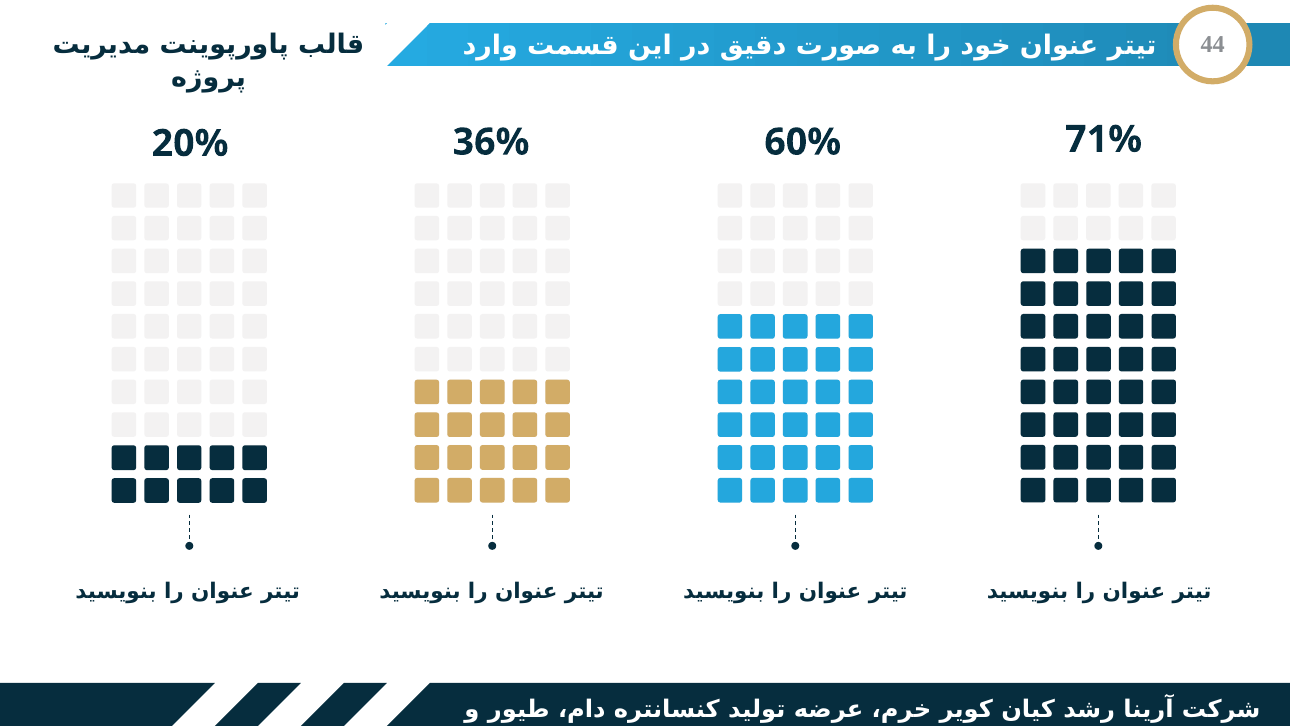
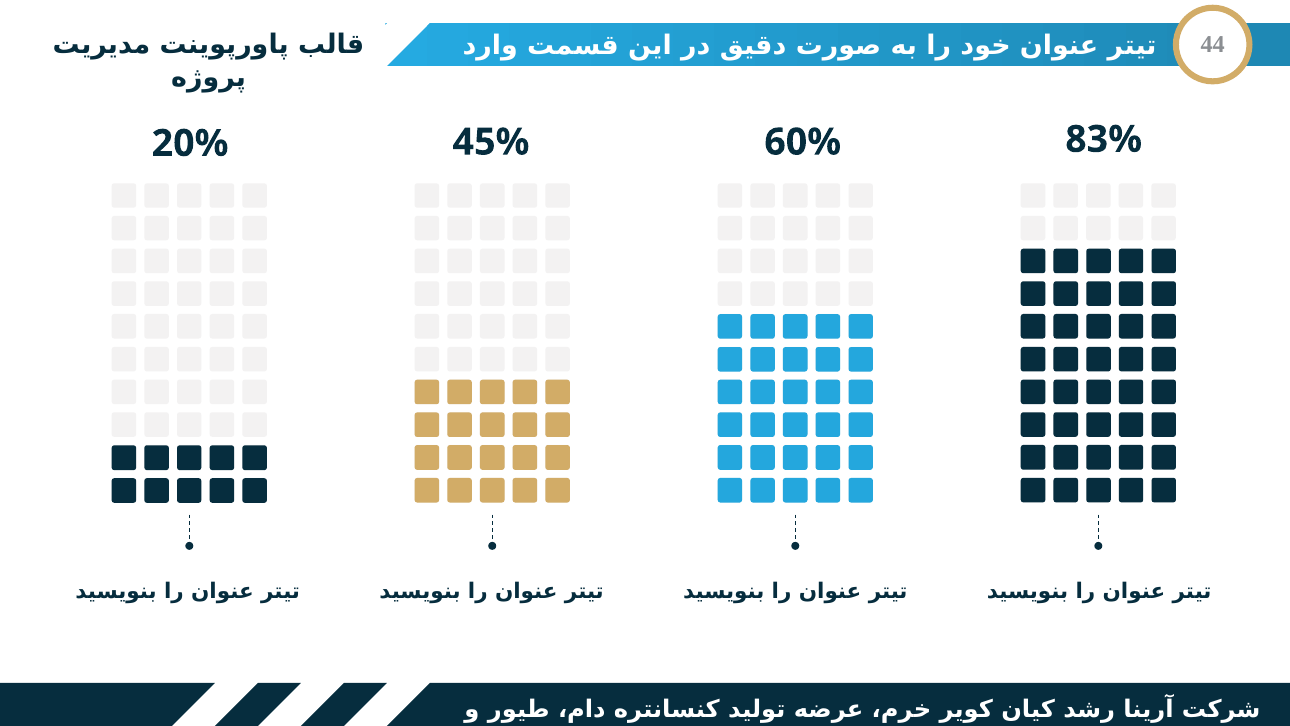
36%: 36% -> 45% (491, 142)
71%: 71% -> 83% (1104, 139)
